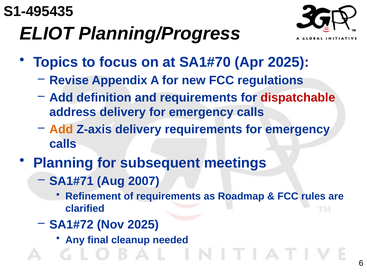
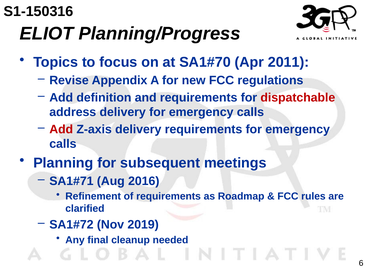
S1-495435: S1-495435 -> S1-150316 (38, 11)
Apr 2025: 2025 -> 2011 (288, 62)
Add colour: orange -> red (61, 129)
2007: 2007 -> 2016 (144, 181)
Nov 2025: 2025 -> 2019 (143, 225)
